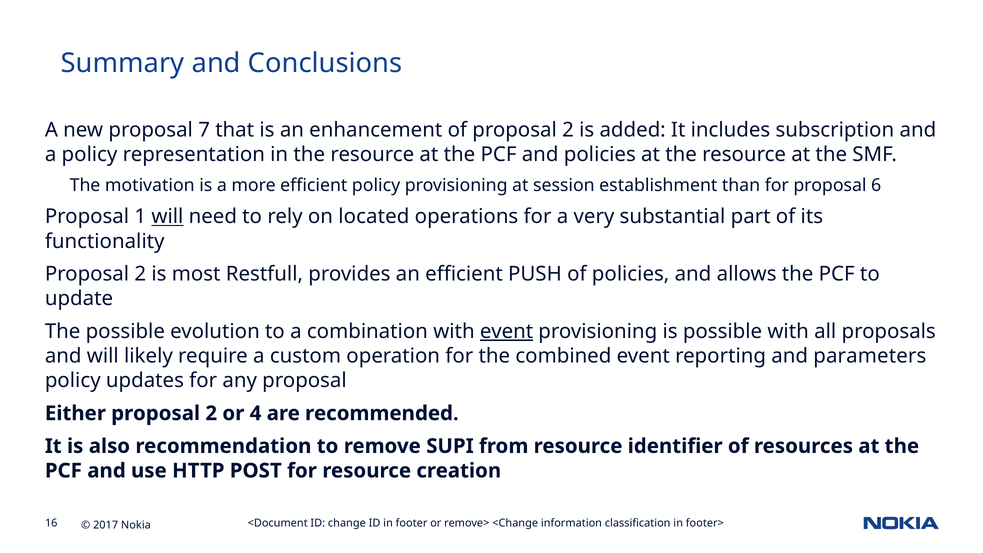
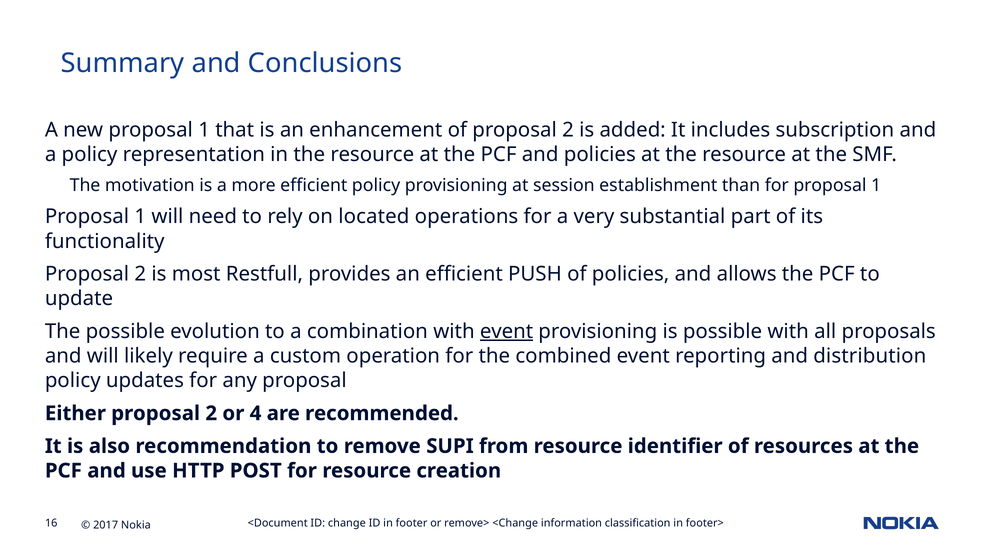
new proposal 7: 7 -> 1 (204, 130)
for proposal 6: 6 -> 1 (876, 185)
will underline: present -> none (167, 217)
parameters: parameters -> distribution (870, 356)
